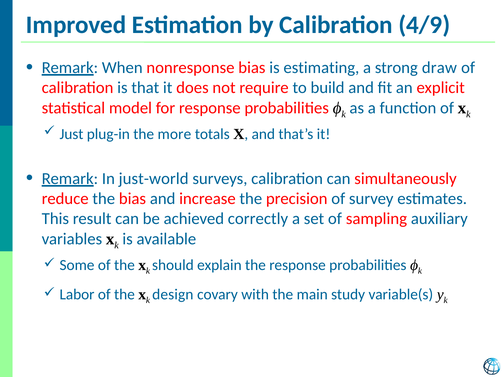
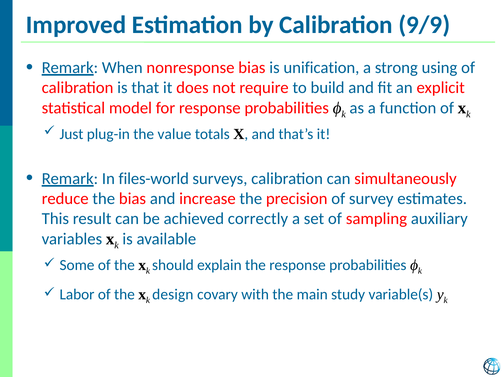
4/9: 4/9 -> 9/9 (424, 25)
estimating: estimating -> unification (321, 68)
draw: draw -> using (439, 68)
more: more -> value (174, 134)
just-world: just-world -> files-world (154, 178)
